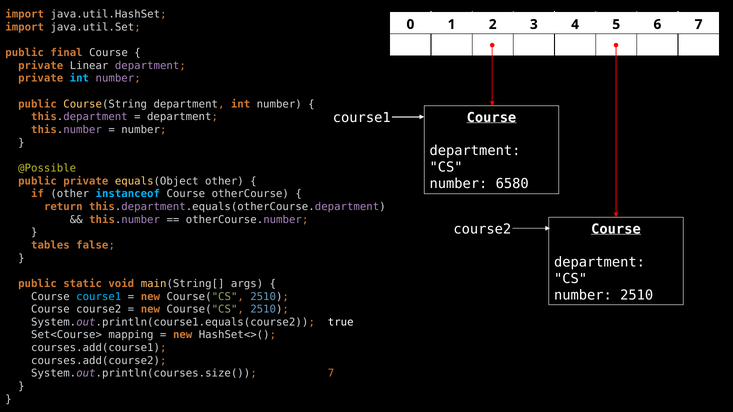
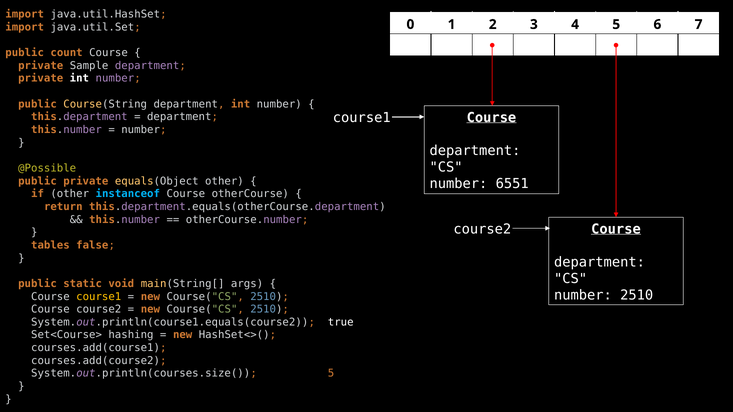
final: final -> count (67, 53)
Linear: Linear -> Sample (89, 66)
int colour: light blue -> white (79, 79)
6580: 6580 -> 6551 (512, 184)
course1 colour: light blue -> yellow (99, 297)
mapping: mapping -> hashing (131, 335)
System.out.println(courses.size( 7: 7 -> 5 (331, 374)
